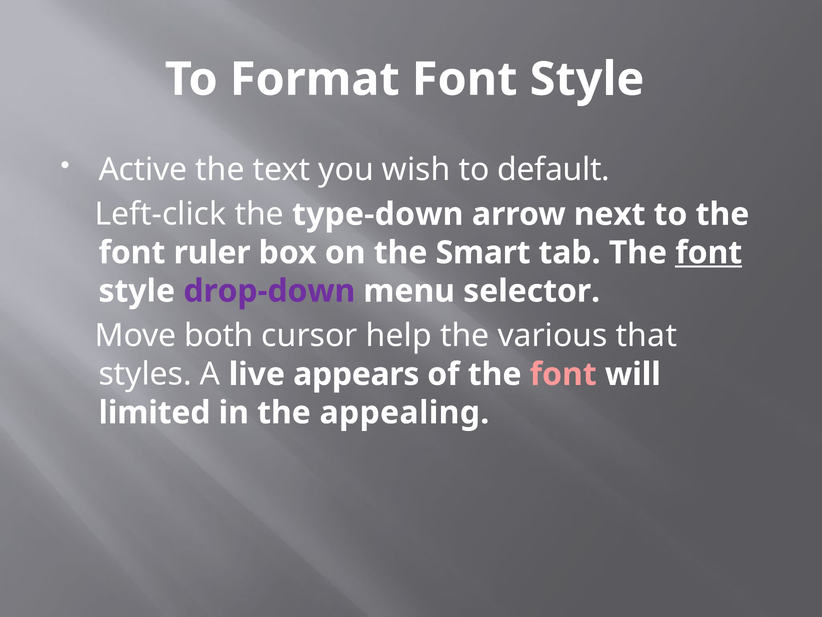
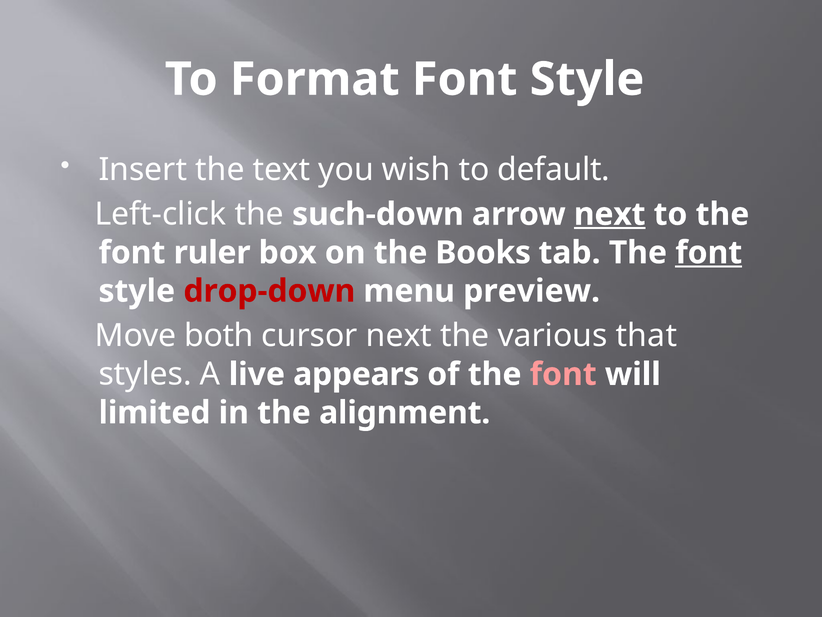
Active: Active -> Insert (143, 169)
type-down: type-down -> such-down (378, 214)
next underline: none -> present (610, 214)
Smart: Smart -> Books (483, 252)
drop-down colour: purple -> red (269, 291)
selector: selector -> preview (532, 291)
cursor help: help -> next (399, 336)
appealing: appealing -> alignment (405, 412)
